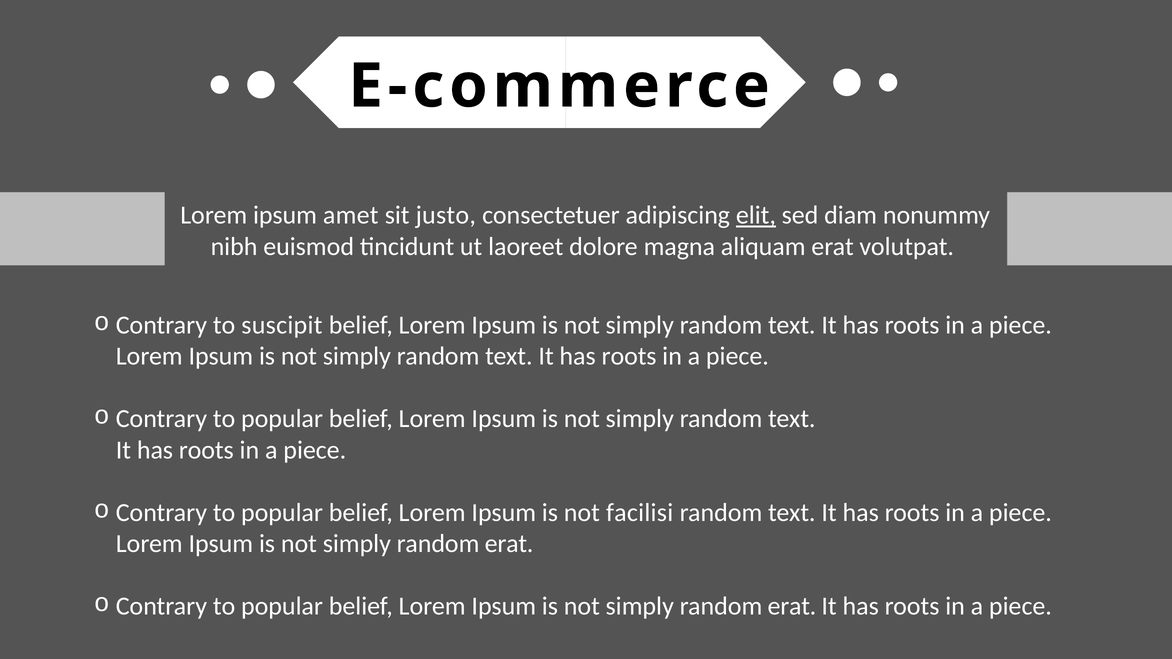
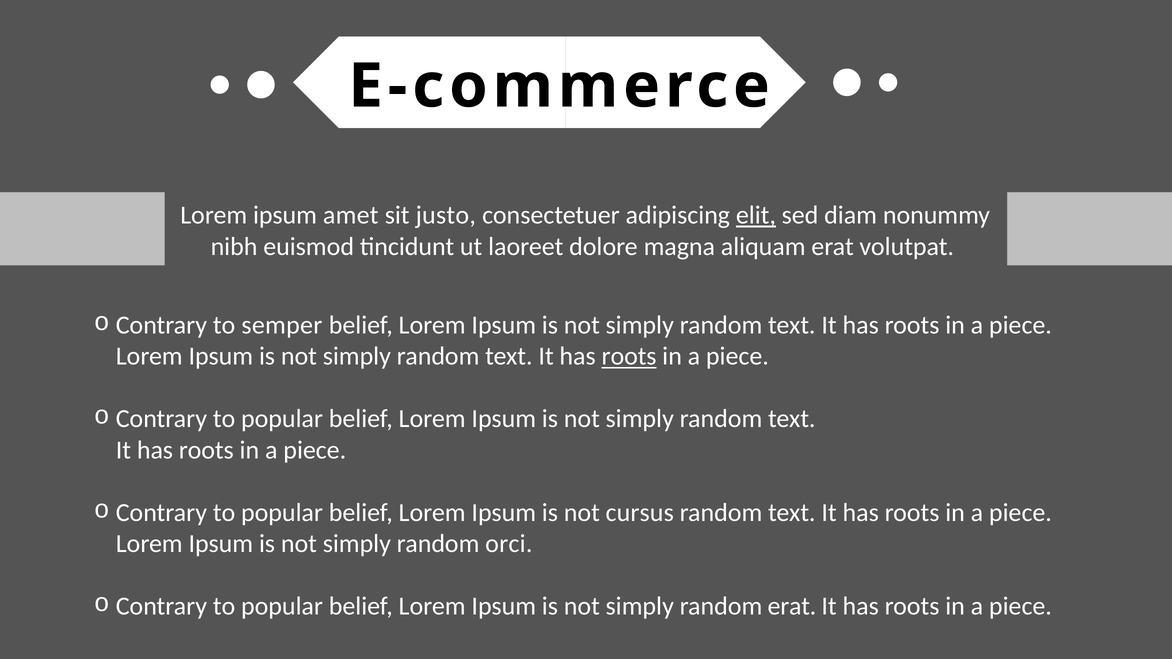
suscipit: suscipit -> semper (282, 325)
roots underline: none -> present (629, 357)
facilisi: facilisi -> cursus (640, 513)
erat: erat -> orci (509, 544)
